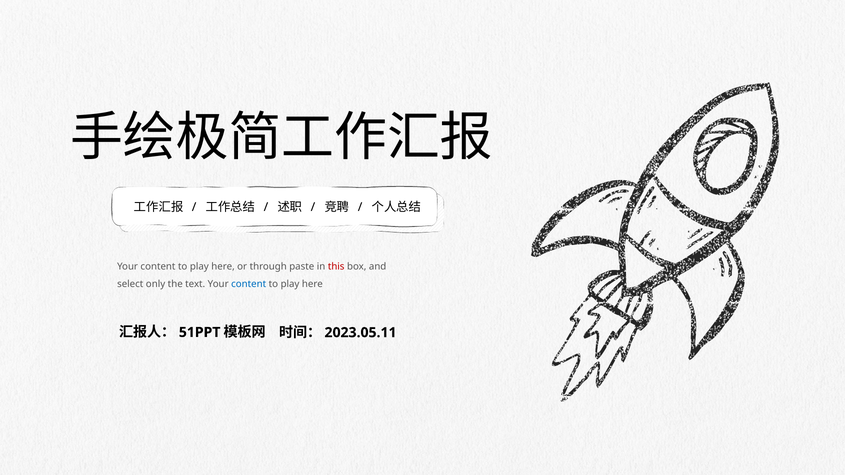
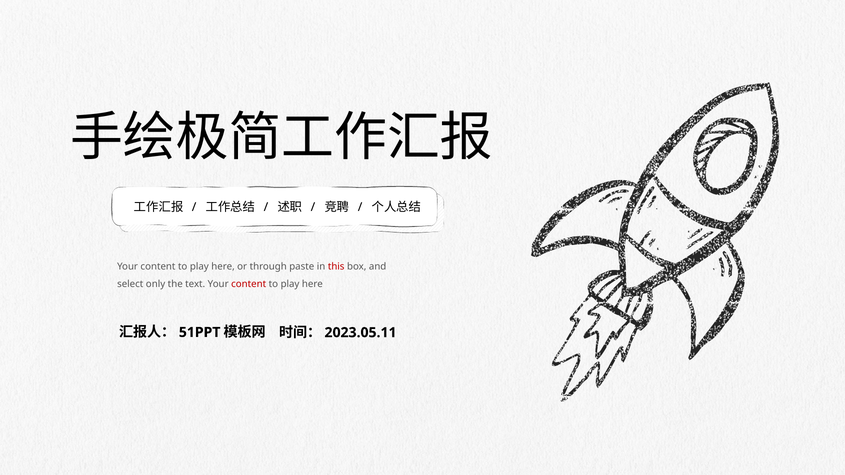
content colour: blue -> red (249, 284)
